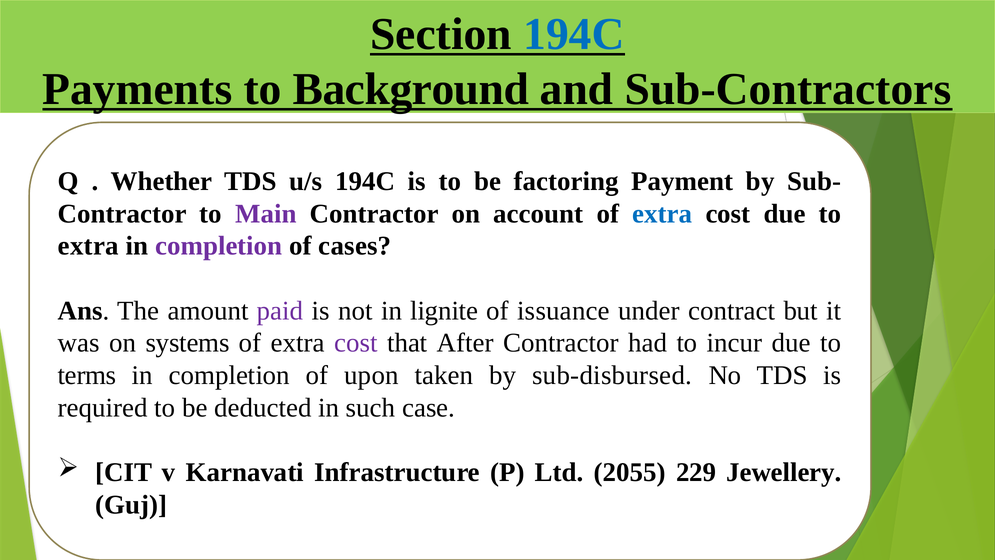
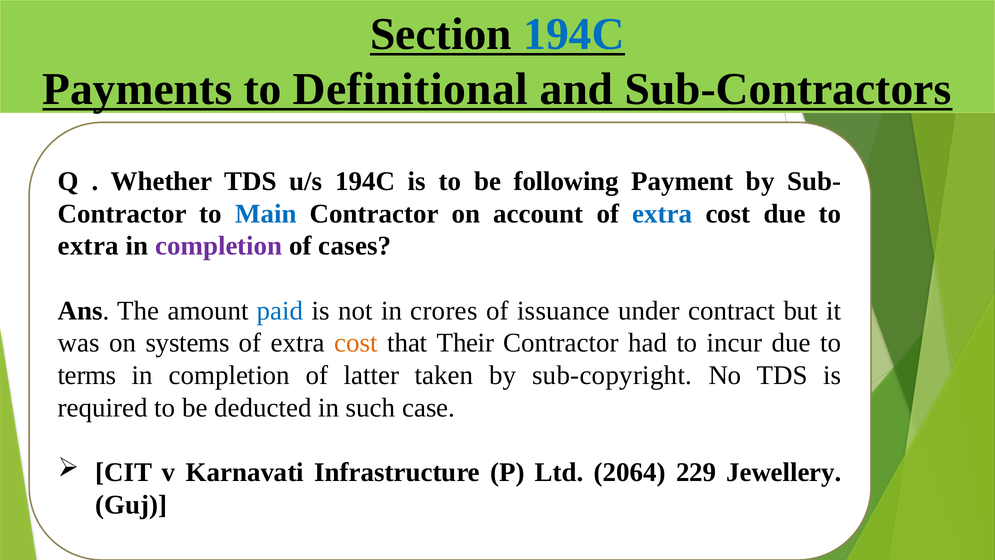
Background: Background -> Definitional (410, 89)
factoring: factoring -> following (566, 181)
Main colour: purple -> blue (266, 214)
paid colour: purple -> blue (280, 311)
lignite: lignite -> crores (444, 311)
cost colour: purple -> orange (356, 343)
After: After -> Their (466, 343)
upon: upon -> latter (372, 375)
sub-disbursed: sub-disbursed -> sub-copyright (612, 375)
2055: 2055 -> 2064 (630, 472)
